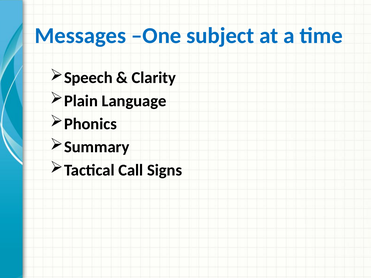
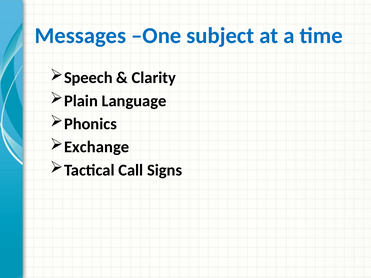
Summary: Summary -> Exchange (97, 147)
